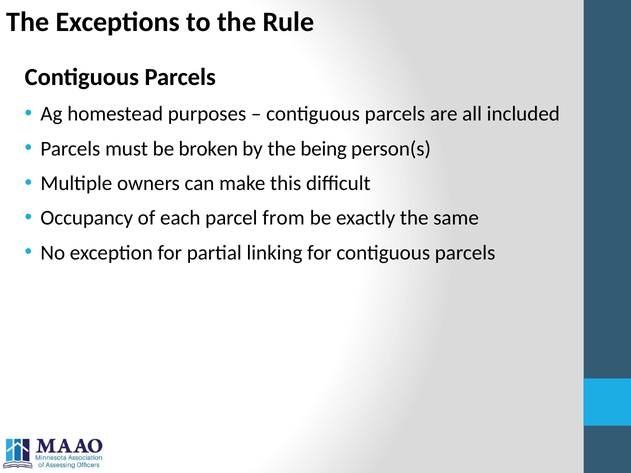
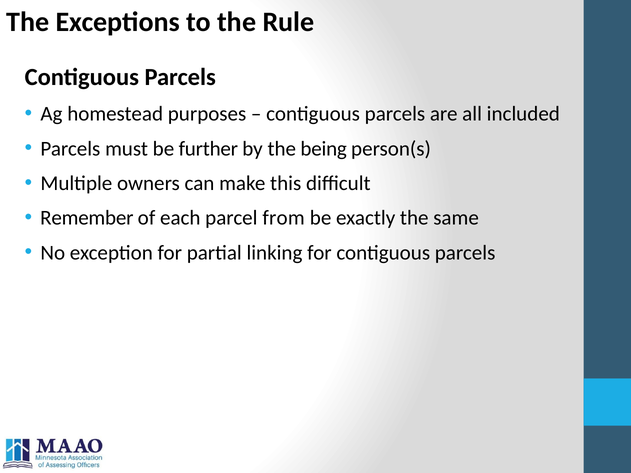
broken: broken -> further (208, 149)
Occupancy: Occupancy -> Remember (87, 218)
